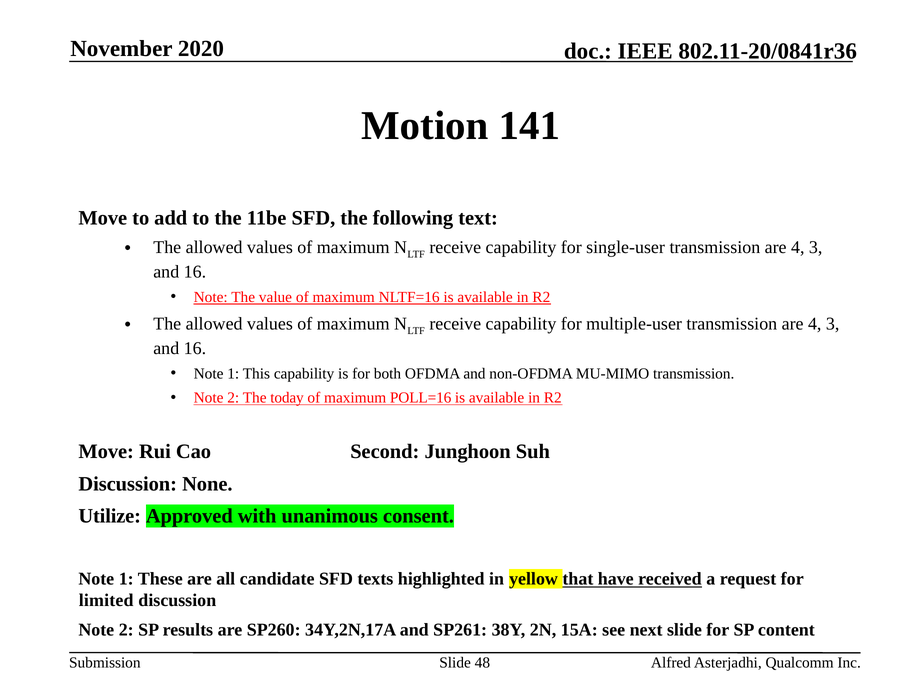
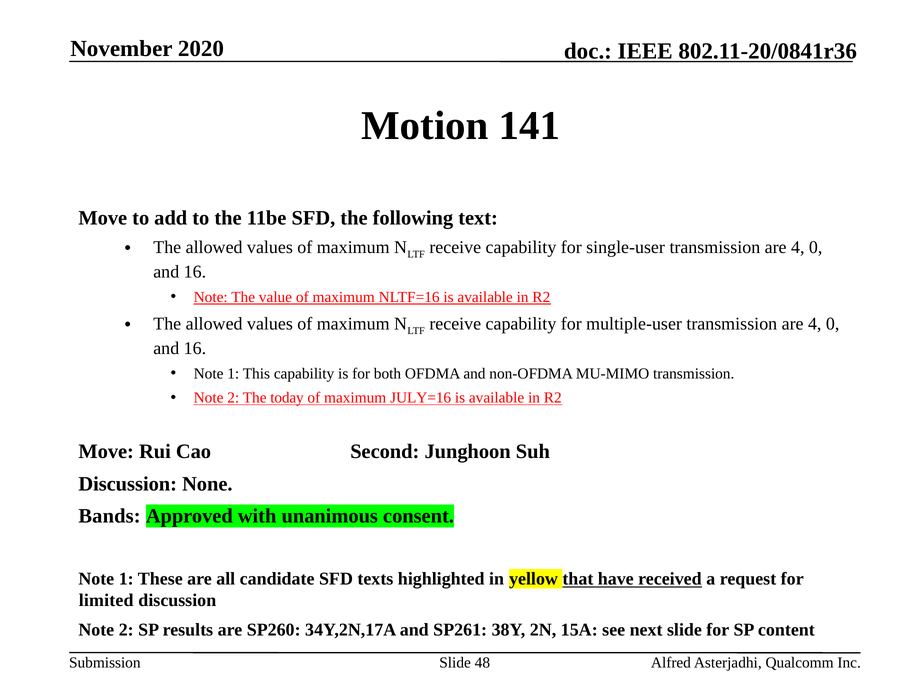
3: 3 -> 0 (816, 247)
3: 3 -> 0 (833, 324)
POLL=16: POLL=16 -> JULY=16 (421, 398)
Utilize: Utilize -> Bands (110, 517)
